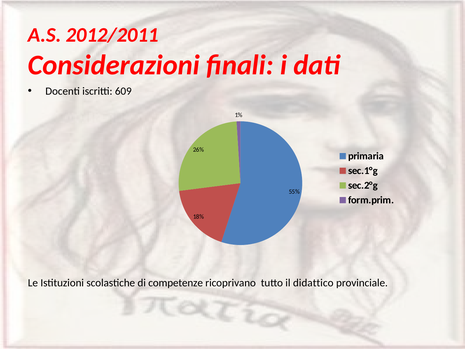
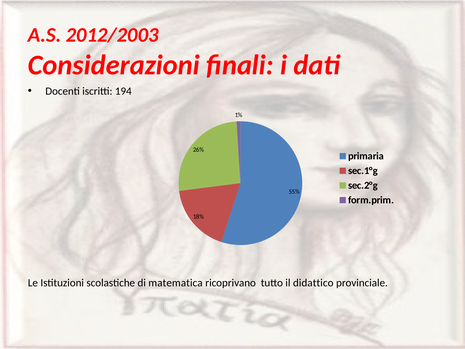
2012/2011: 2012/2011 -> 2012/2003 (112, 35)
609: 609 -> 194 (123, 91)
competenze: competenze -> matematica (176, 283)
